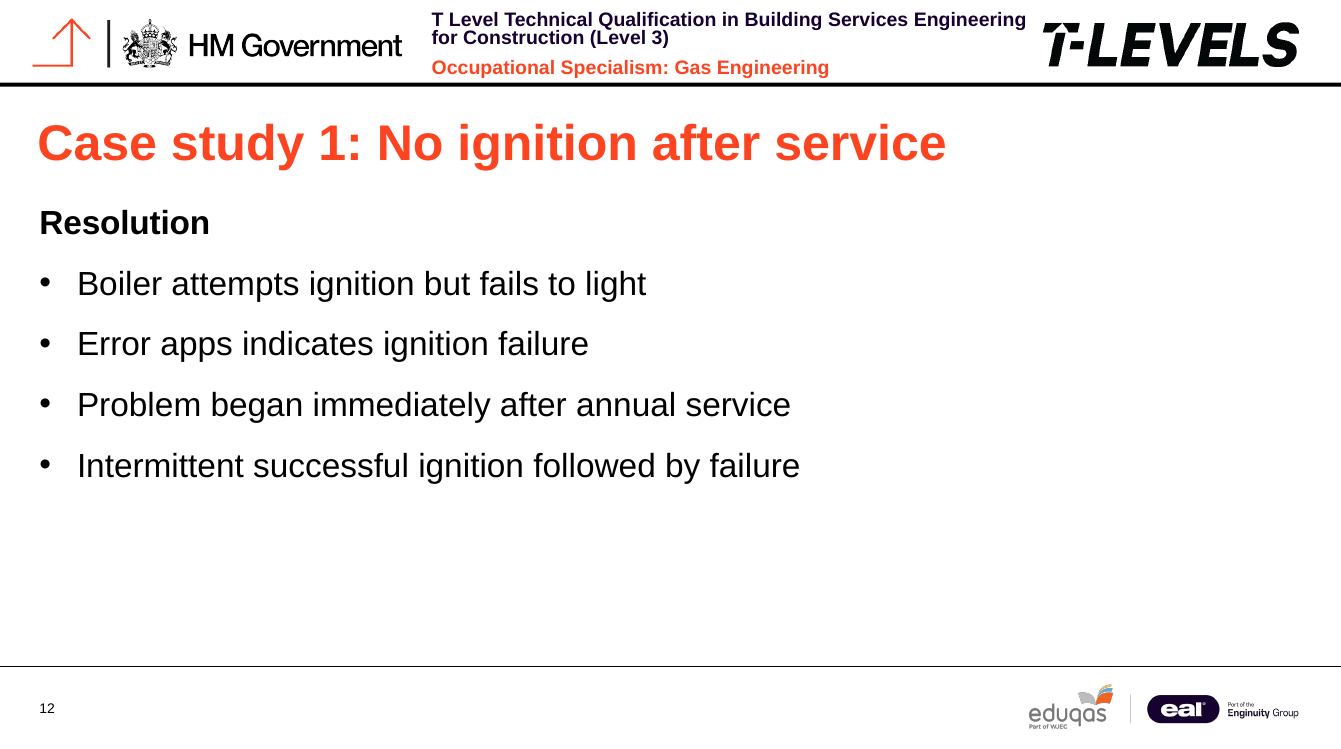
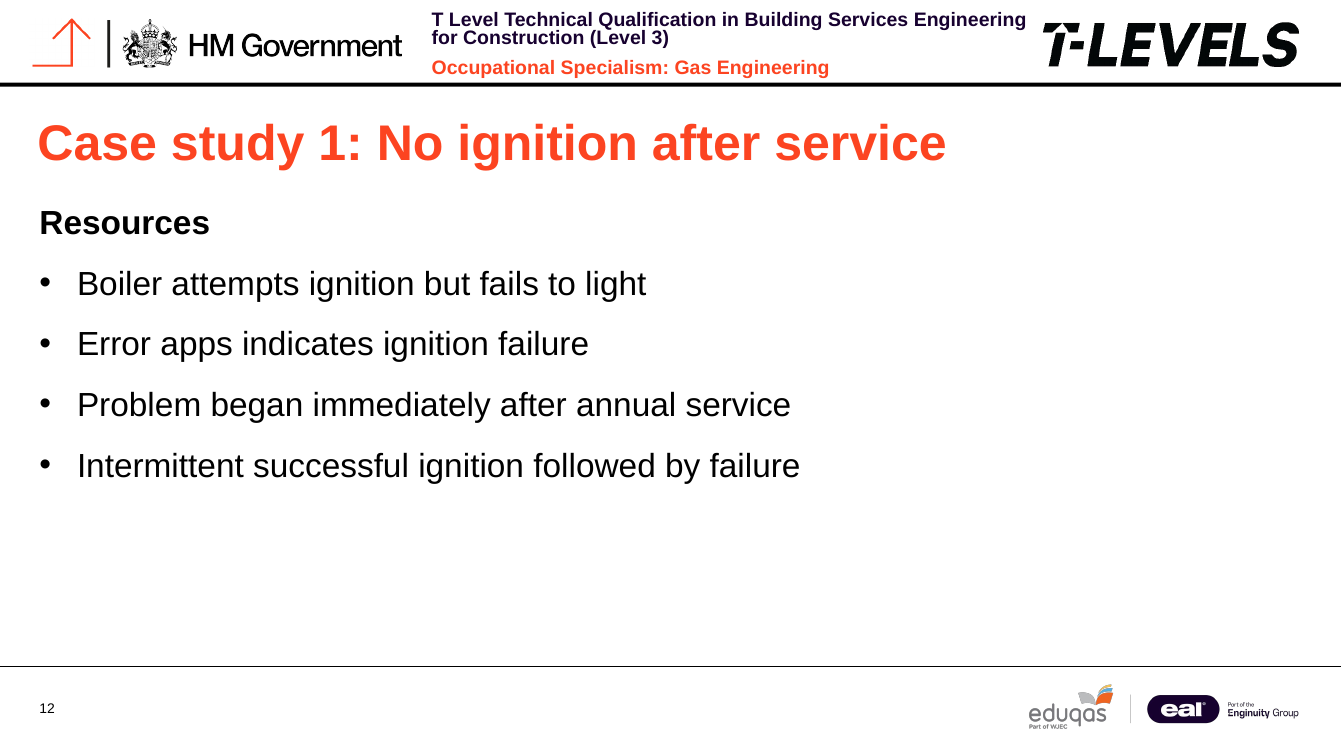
Resolution: Resolution -> Resources (125, 224)
